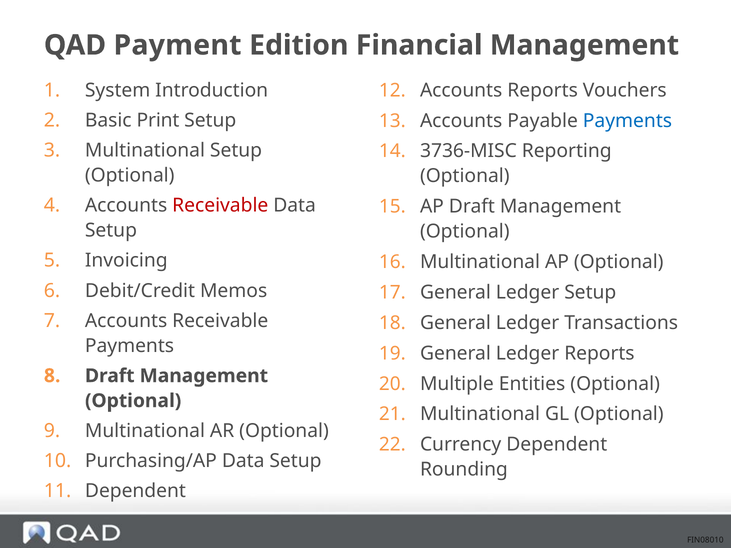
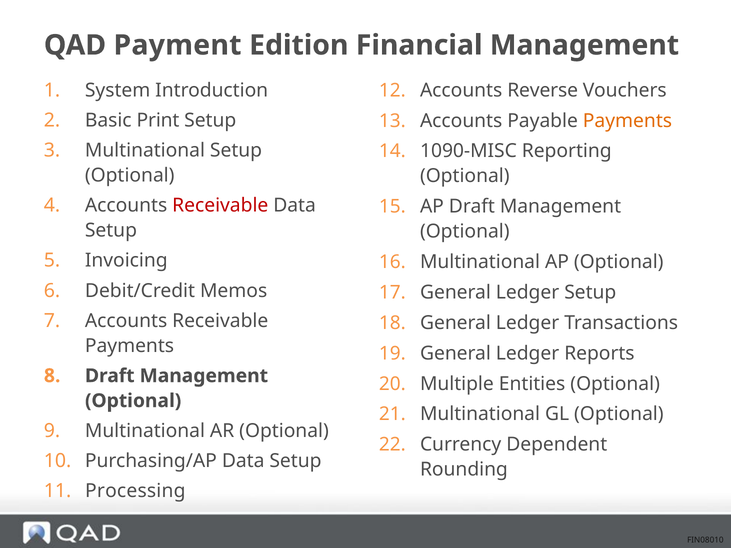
Accounts Reports: Reports -> Reverse (543, 90)
Payments colour: blue -> orange (627, 121)
3736-MISC: 3736-MISC -> 1090-MISC (468, 151)
Dependent: Dependent -> Processing (135, 491)
